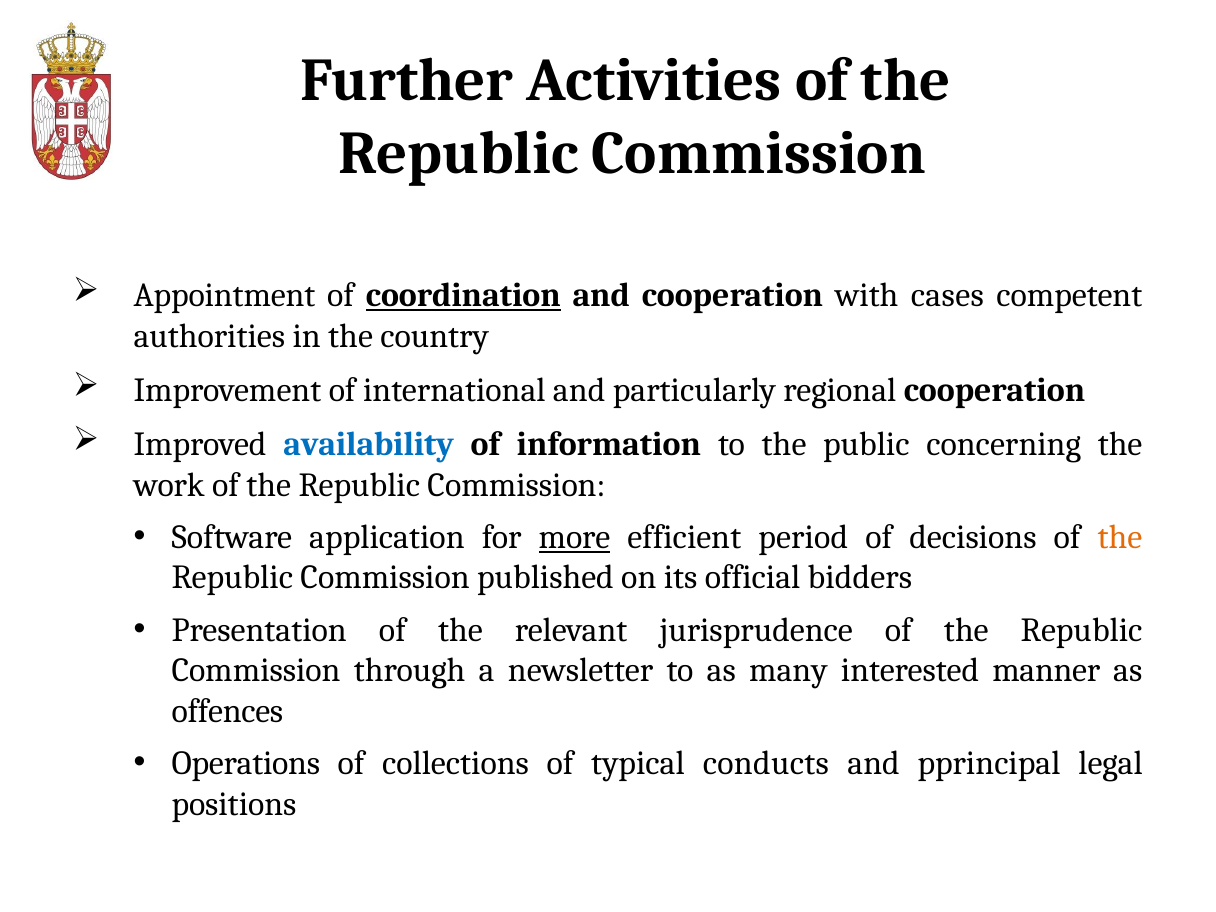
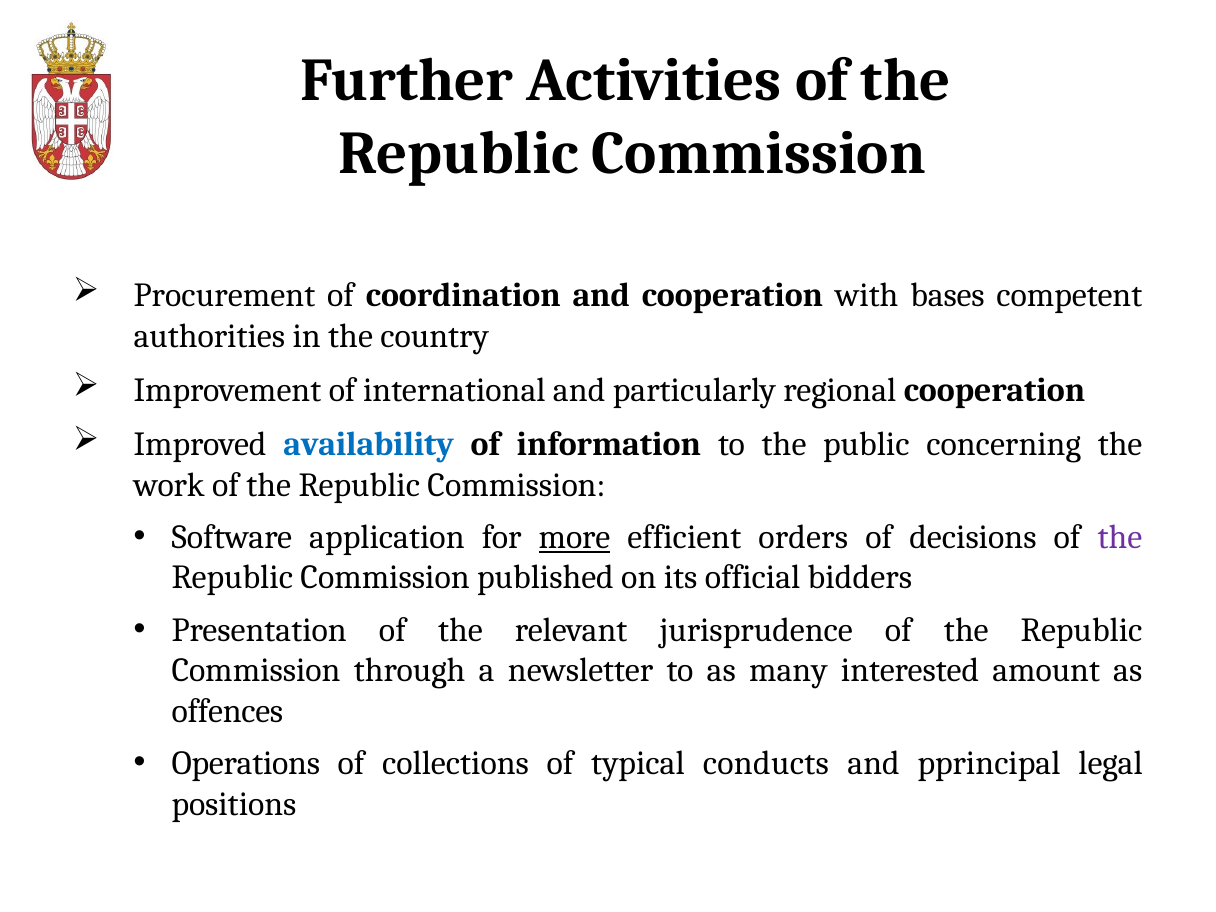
Appointment: Appointment -> Procurement (224, 296)
coordination underline: present -> none (463, 296)
cases: cases -> bases (948, 296)
period: period -> orders (803, 537)
the colour: orange -> purple (1120, 537)
manner: manner -> amount (1046, 671)
